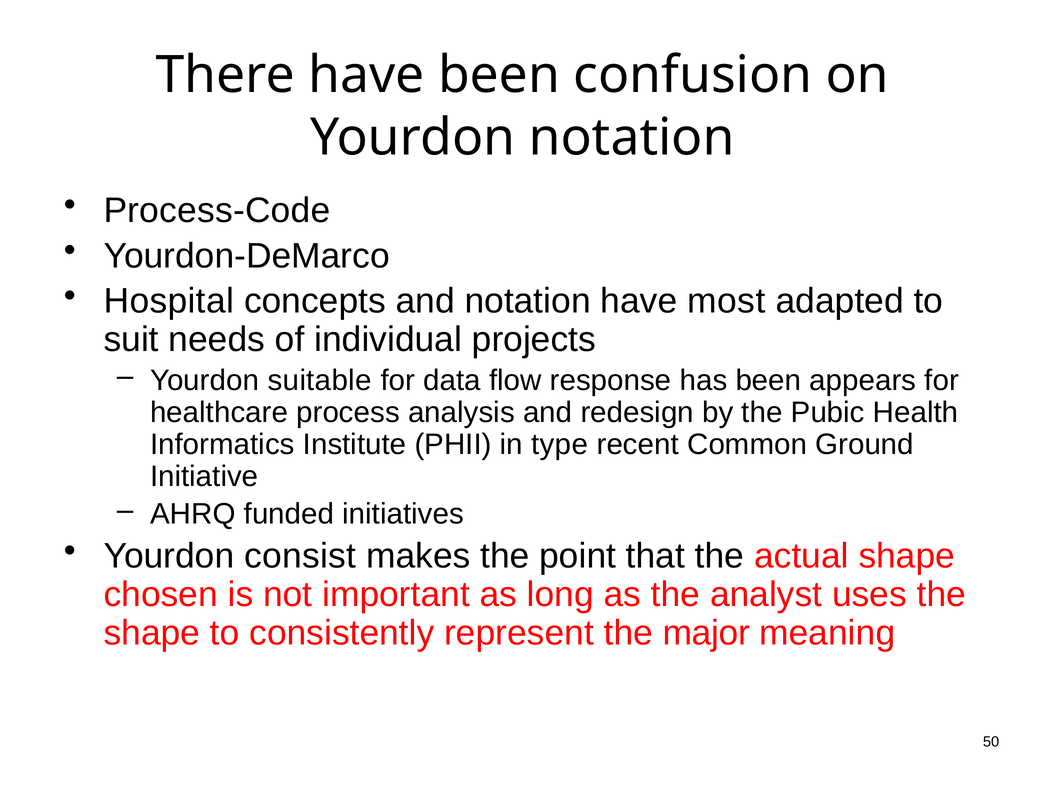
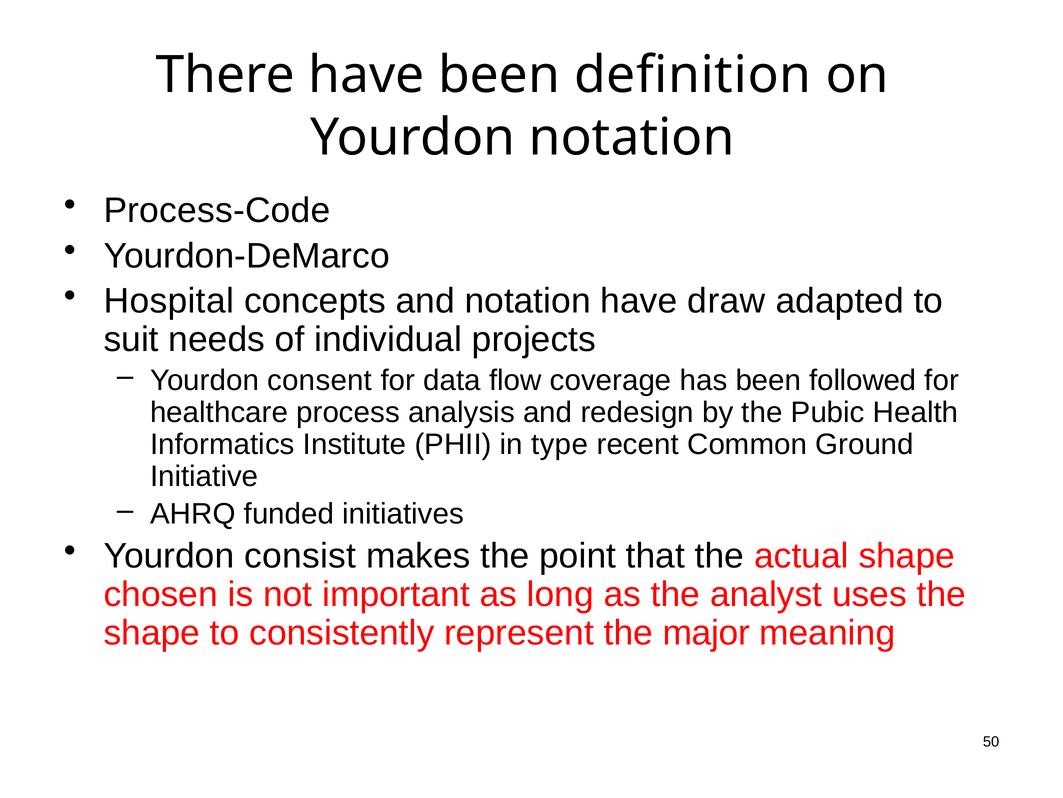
confusion: confusion -> definition (693, 75)
most: most -> draw (726, 301)
suitable: suitable -> consent (320, 380)
response: response -> coverage (611, 380)
appears: appears -> followed (863, 380)
